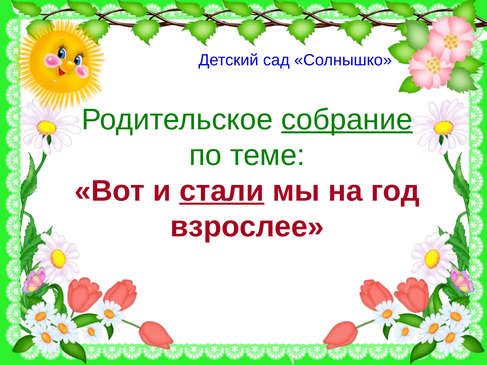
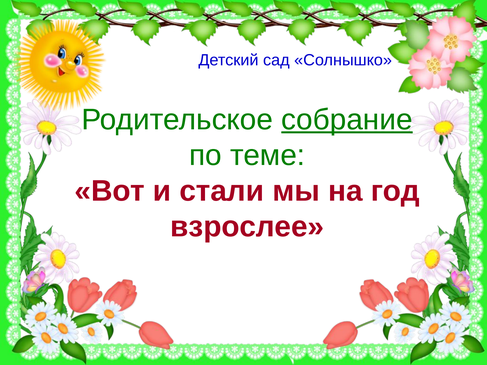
стали underline: present -> none (222, 191)
